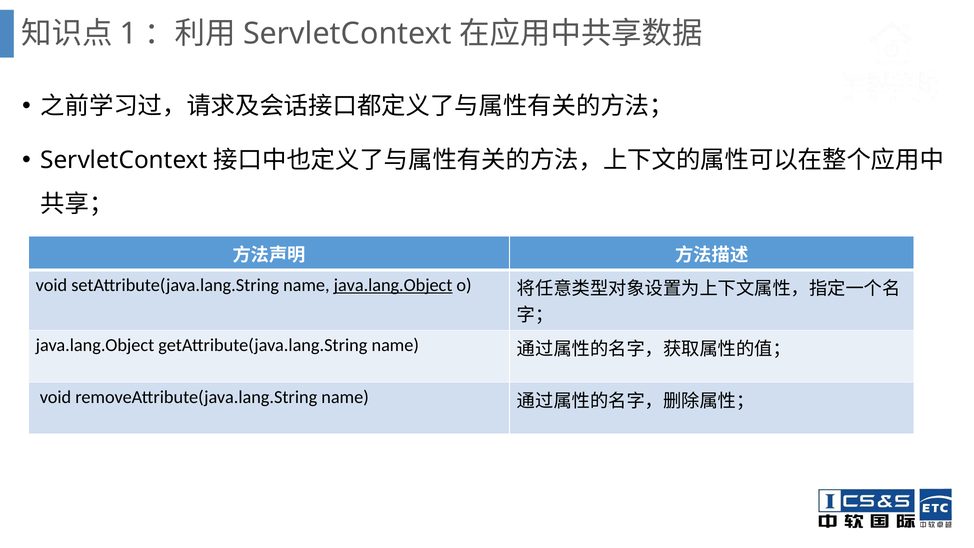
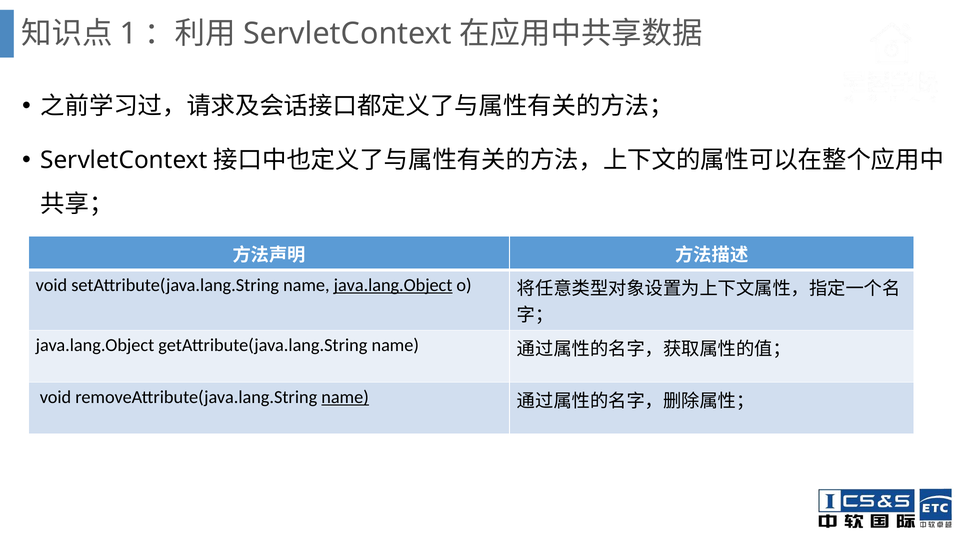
name underline: none -> present (345, 397)
